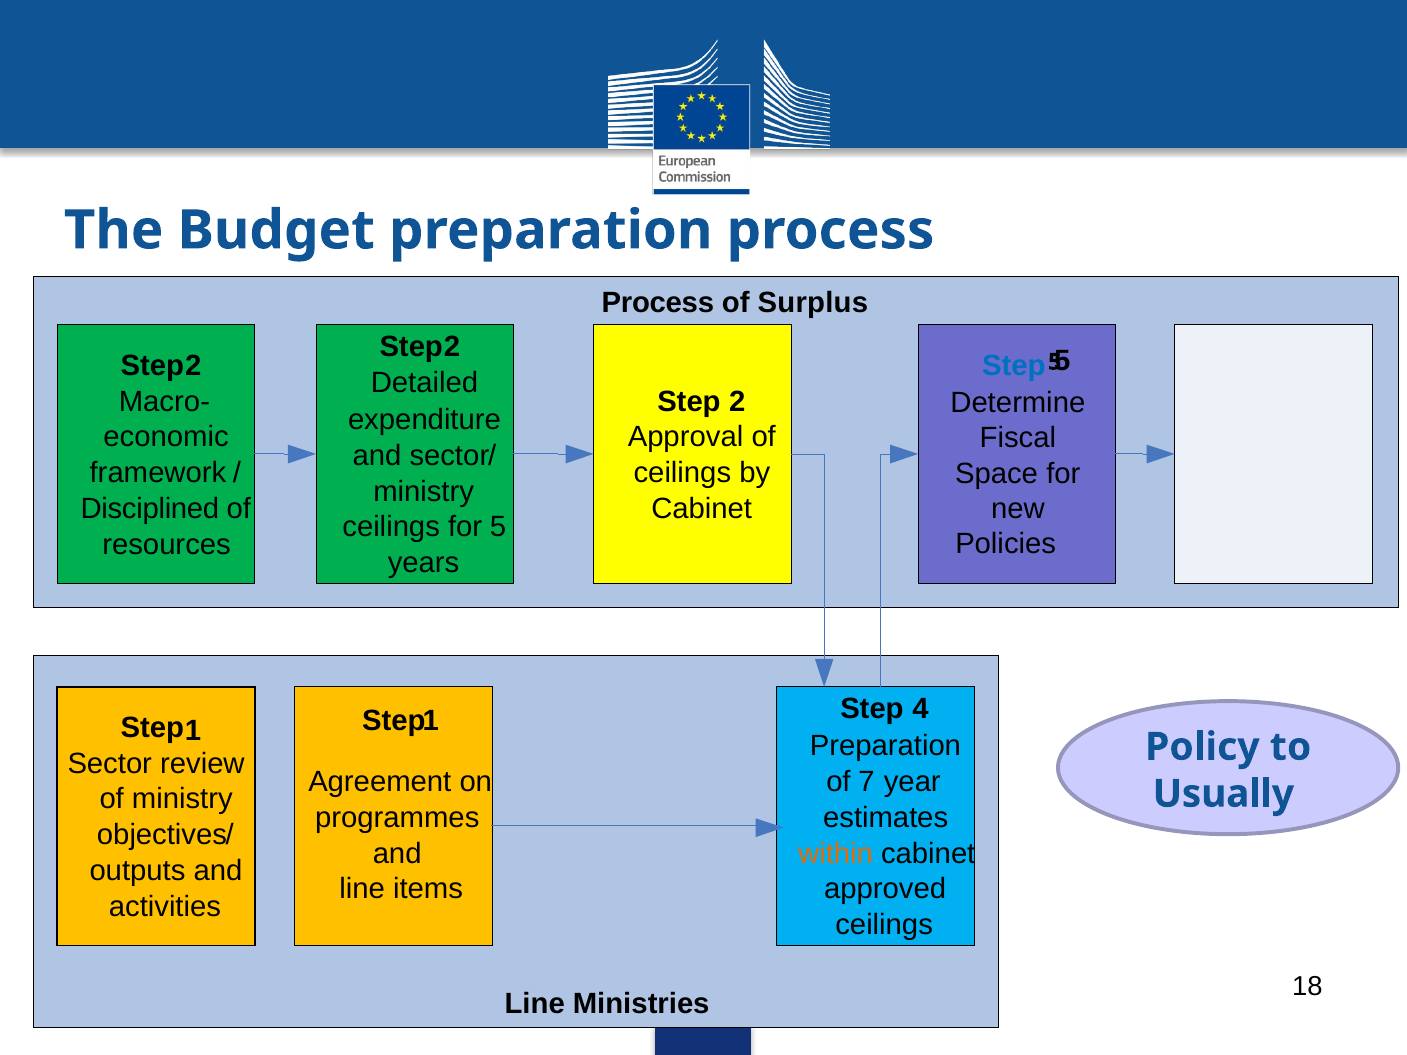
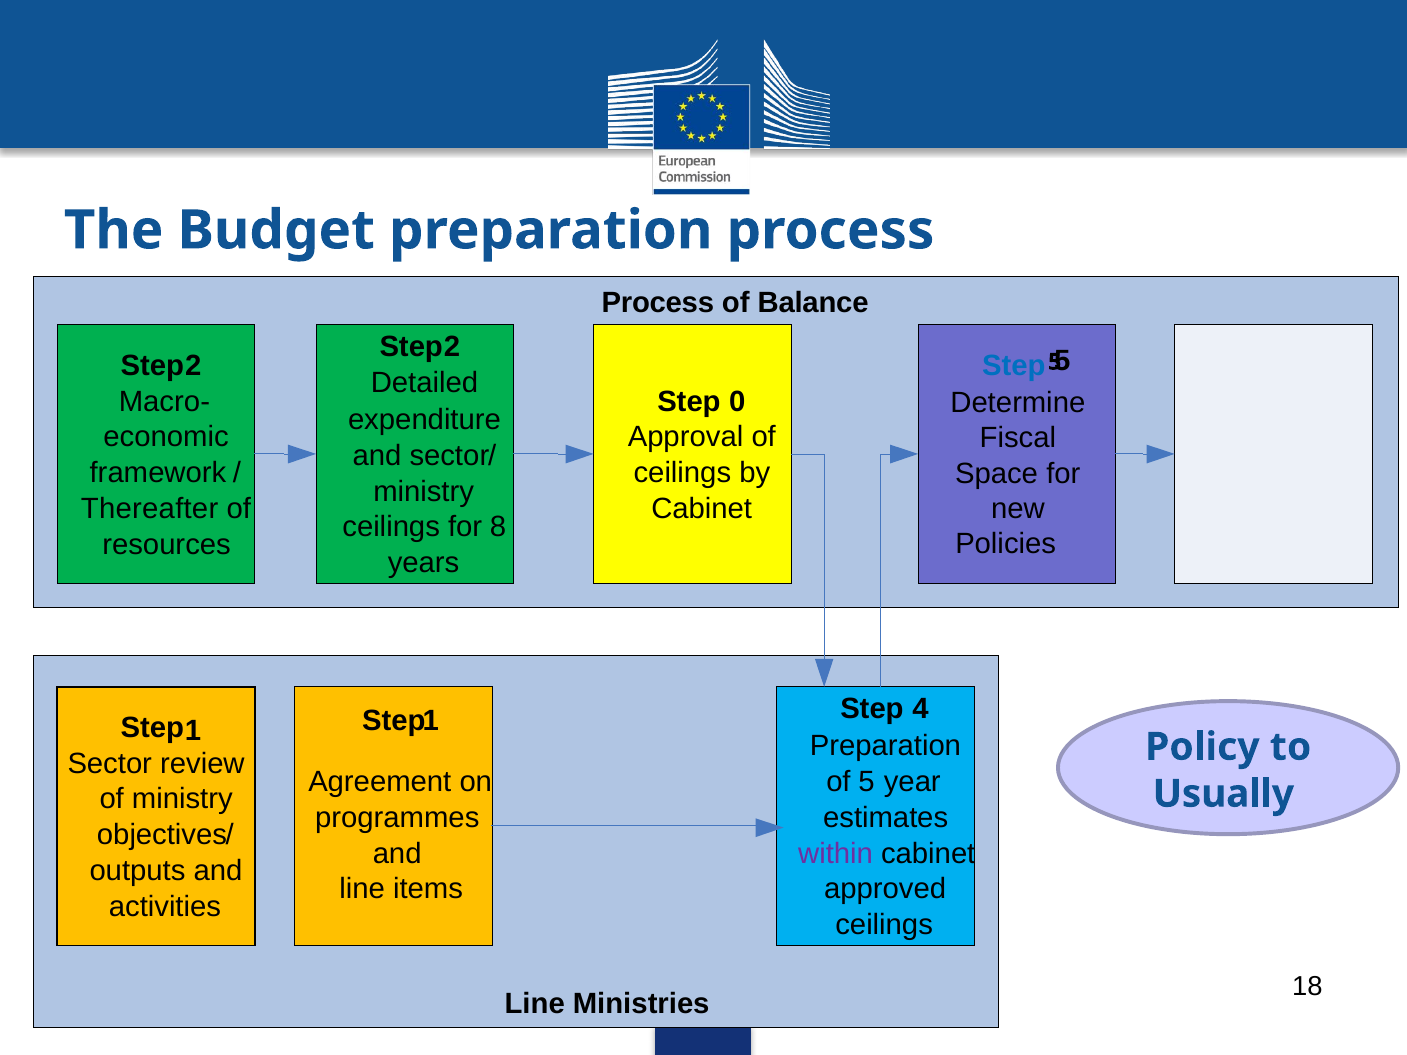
Surplus: Surplus -> Balance (813, 302)
2: 2 -> 0 (737, 402)
Disciplined: Disciplined -> Thereafter (150, 509)
for 5: 5 -> 8 (498, 526)
of 7: 7 -> 5 (867, 782)
within colour: orange -> purple (836, 854)
